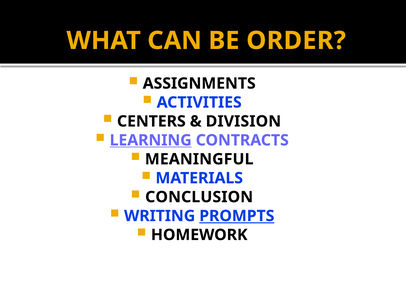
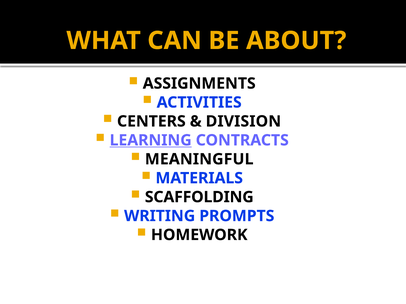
ORDER: ORDER -> ABOUT (296, 41)
CONCLUSION: CONCLUSION -> SCAFFOLDING (199, 197)
PROMPTS underline: present -> none (237, 216)
